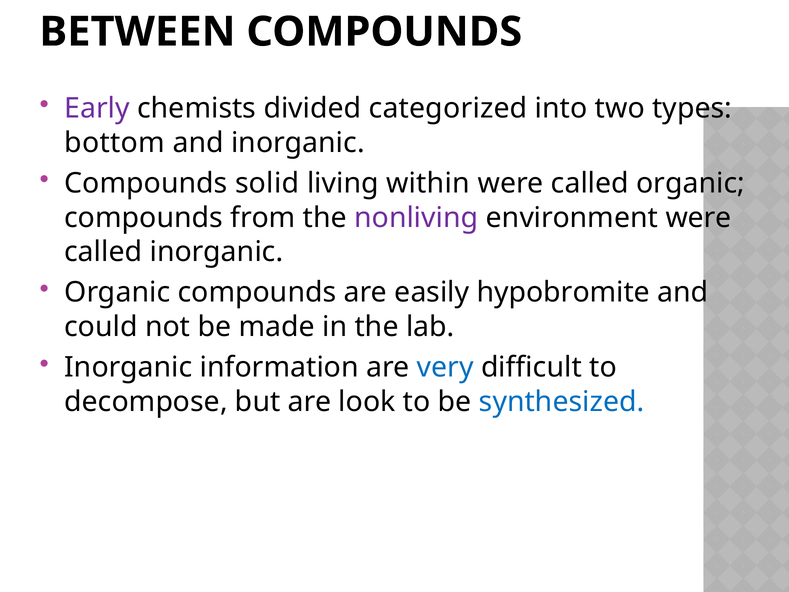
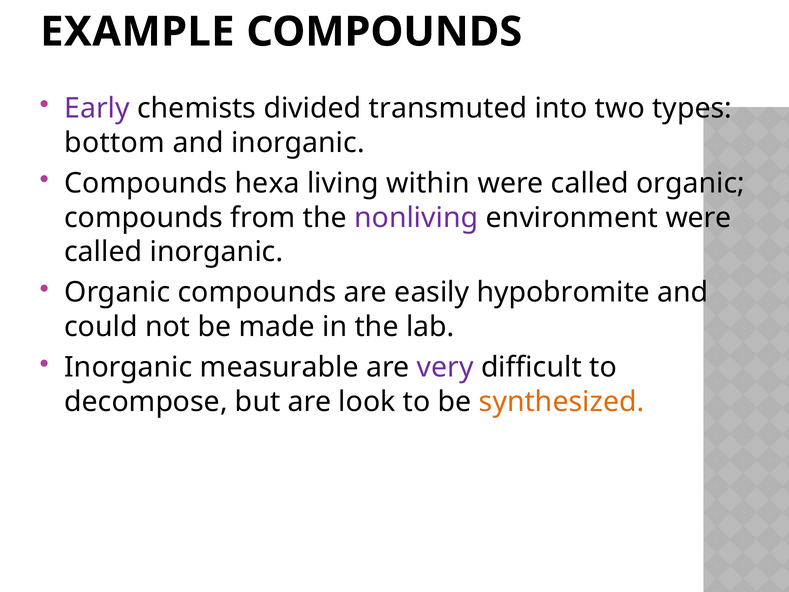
BETWEEN: BETWEEN -> EXAMPLE (137, 32)
categorized: categorized -> transmuted (448, 108)
solid: solid -> hexa (267, 183)
information: information -> measurable (279, 367)
very colour: blue -> purple (445, 367)
synthesized colour: blue -> orange (562, 402)
